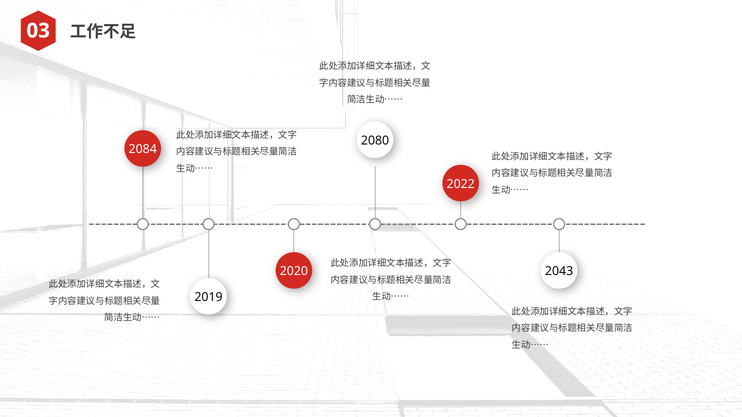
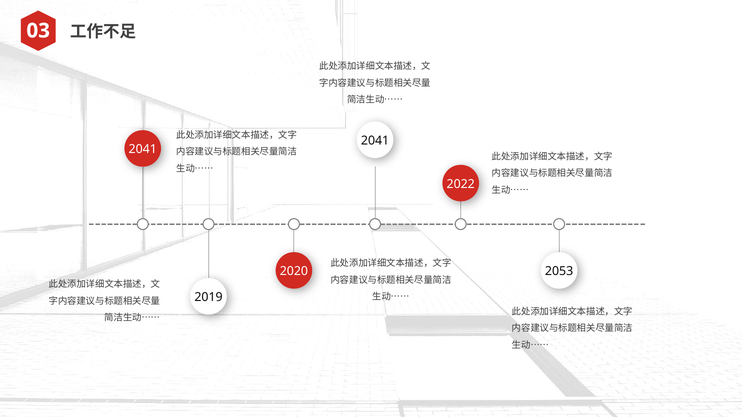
2080: 2080 -> 2041 (375, 141)
2084: 2084 -> 2041 (143, 149)
2043: 2043 -> 2053 (559, 272)
